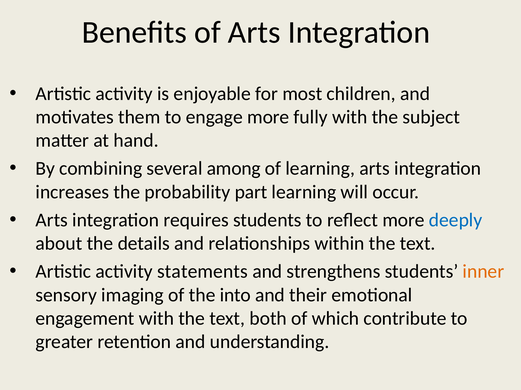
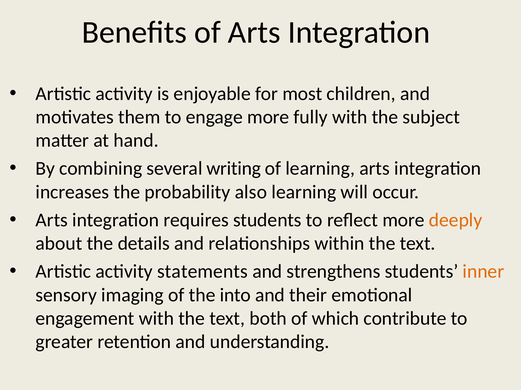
among: among -> writing (234, 169)
part: part -> also (251, 192)
deeply colour: blue -> orange (456, 220)
